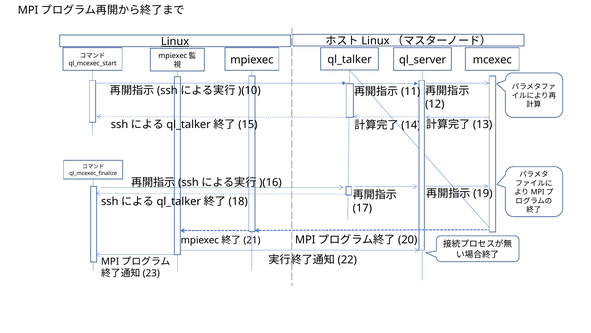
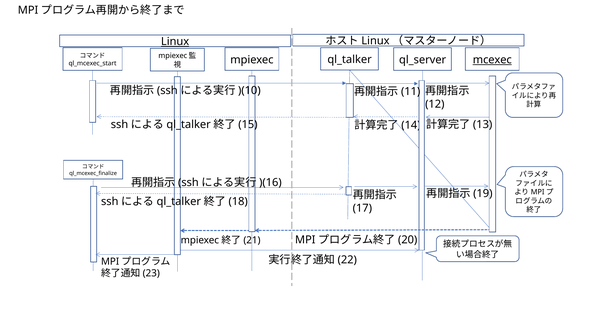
mcexec underline: none -> present (492, 60)
